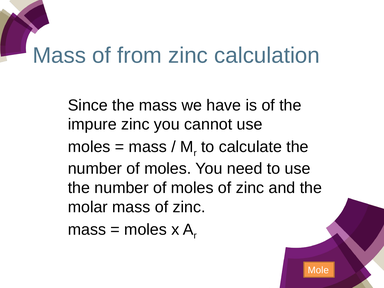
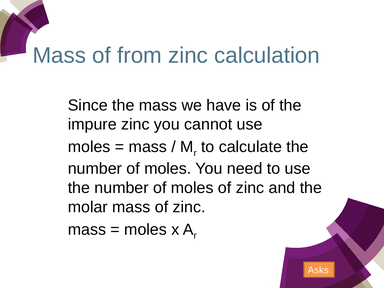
Mole: Mole -> Asks (318, 270)
